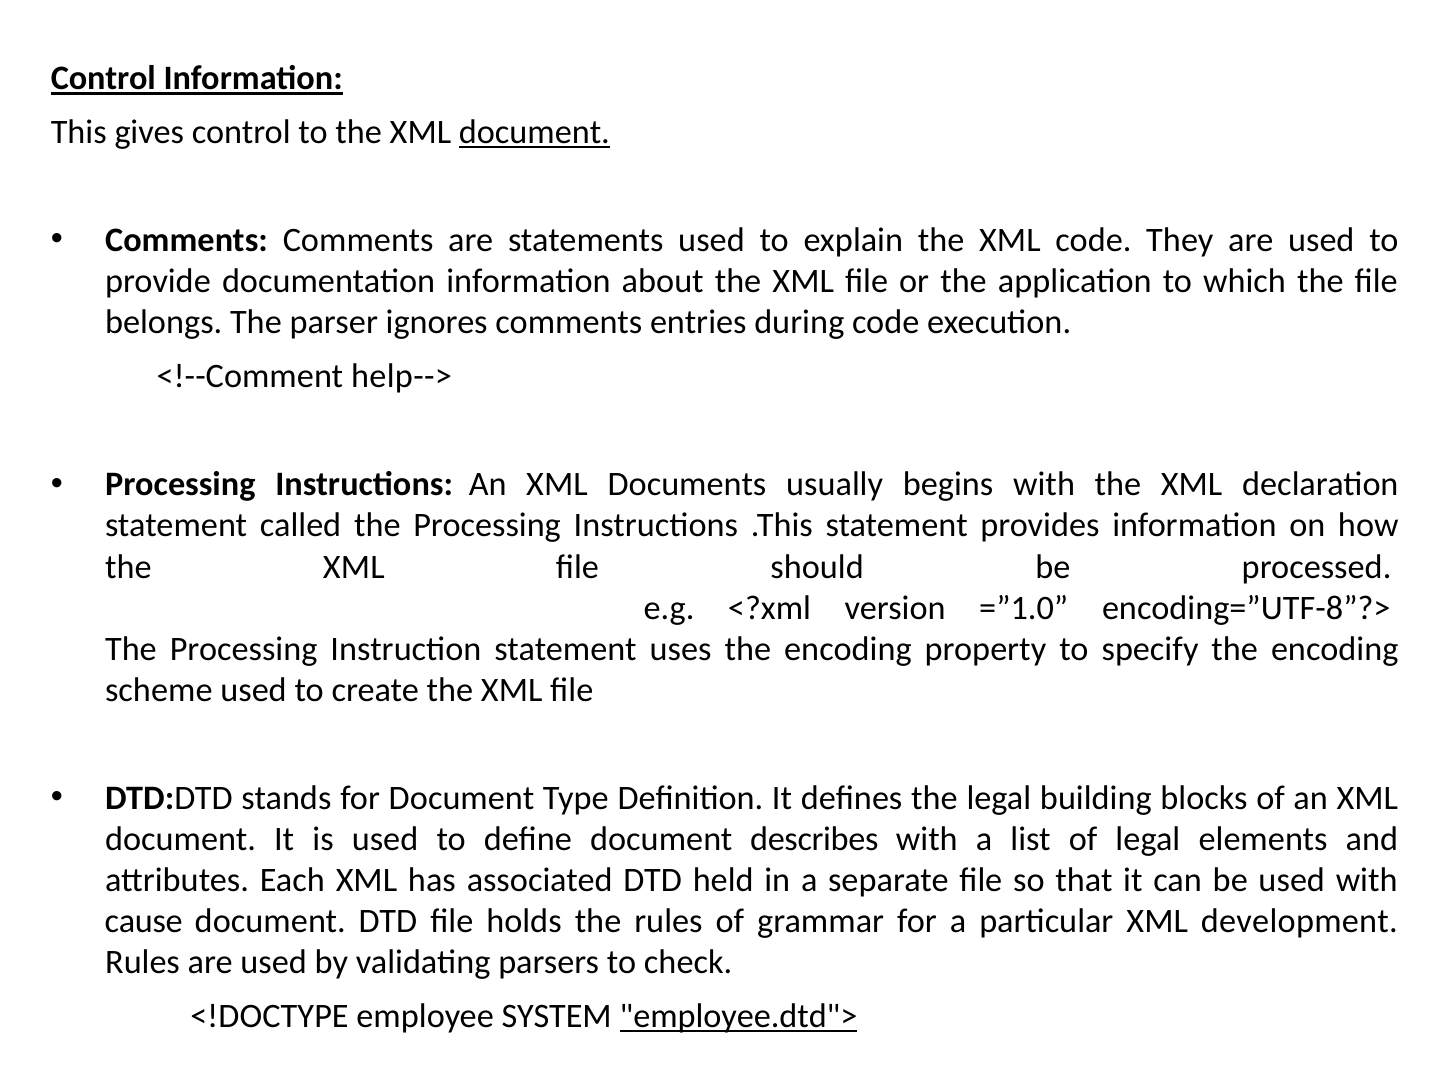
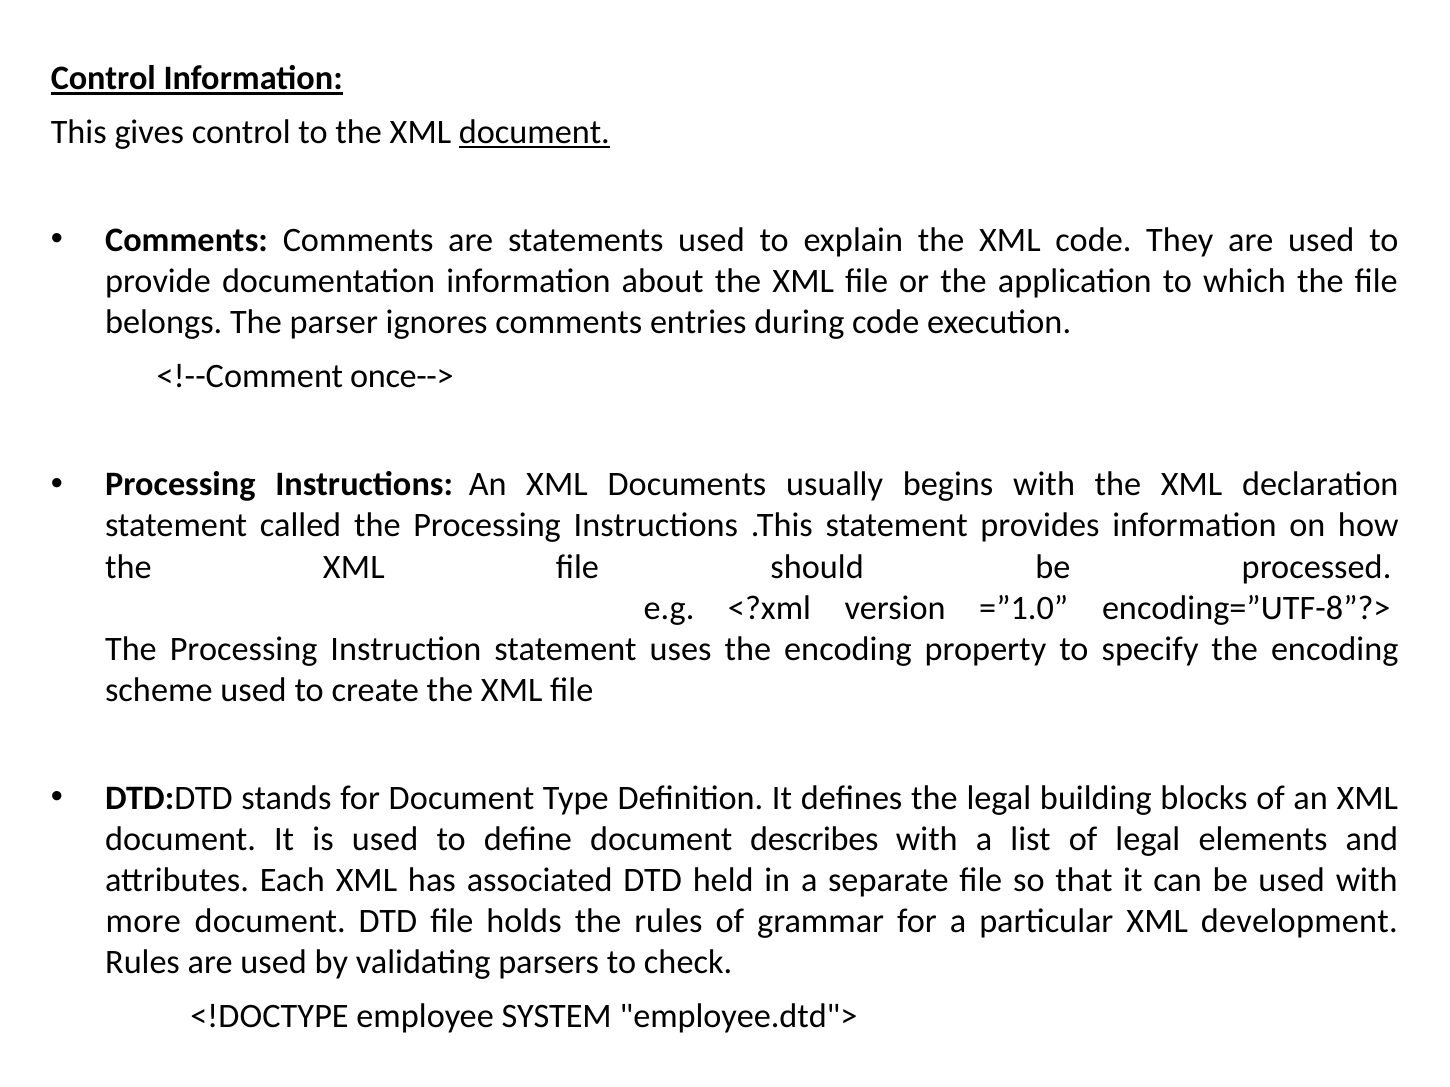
help-->: help--> -> once--> (402, 377)
cause: cause -> more (143, 922)
employee.dtd"> underline: present -> none (739, 1017)
